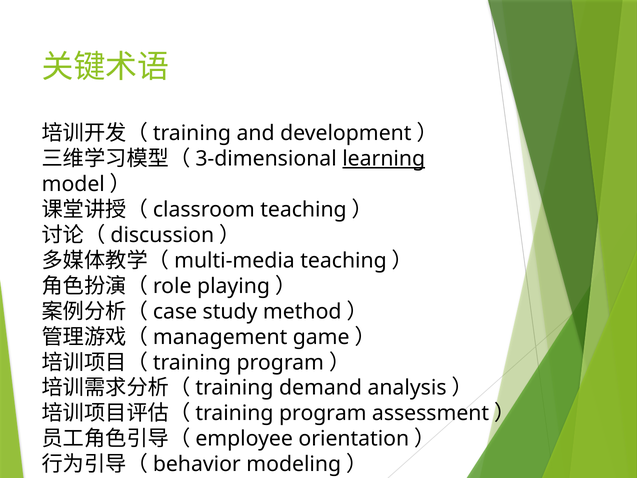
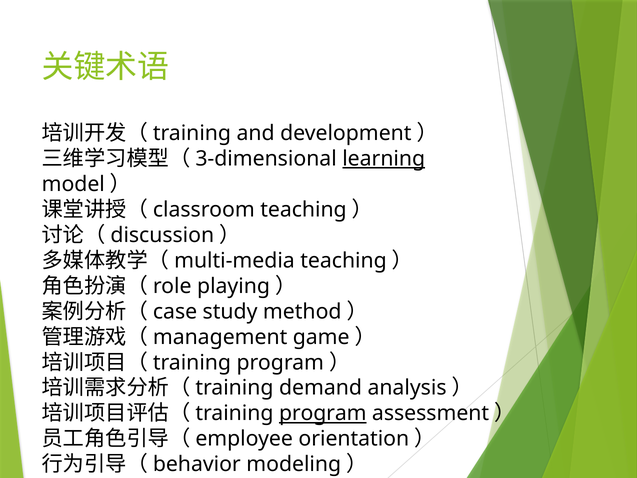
program underline: none -> present (323, 413)
